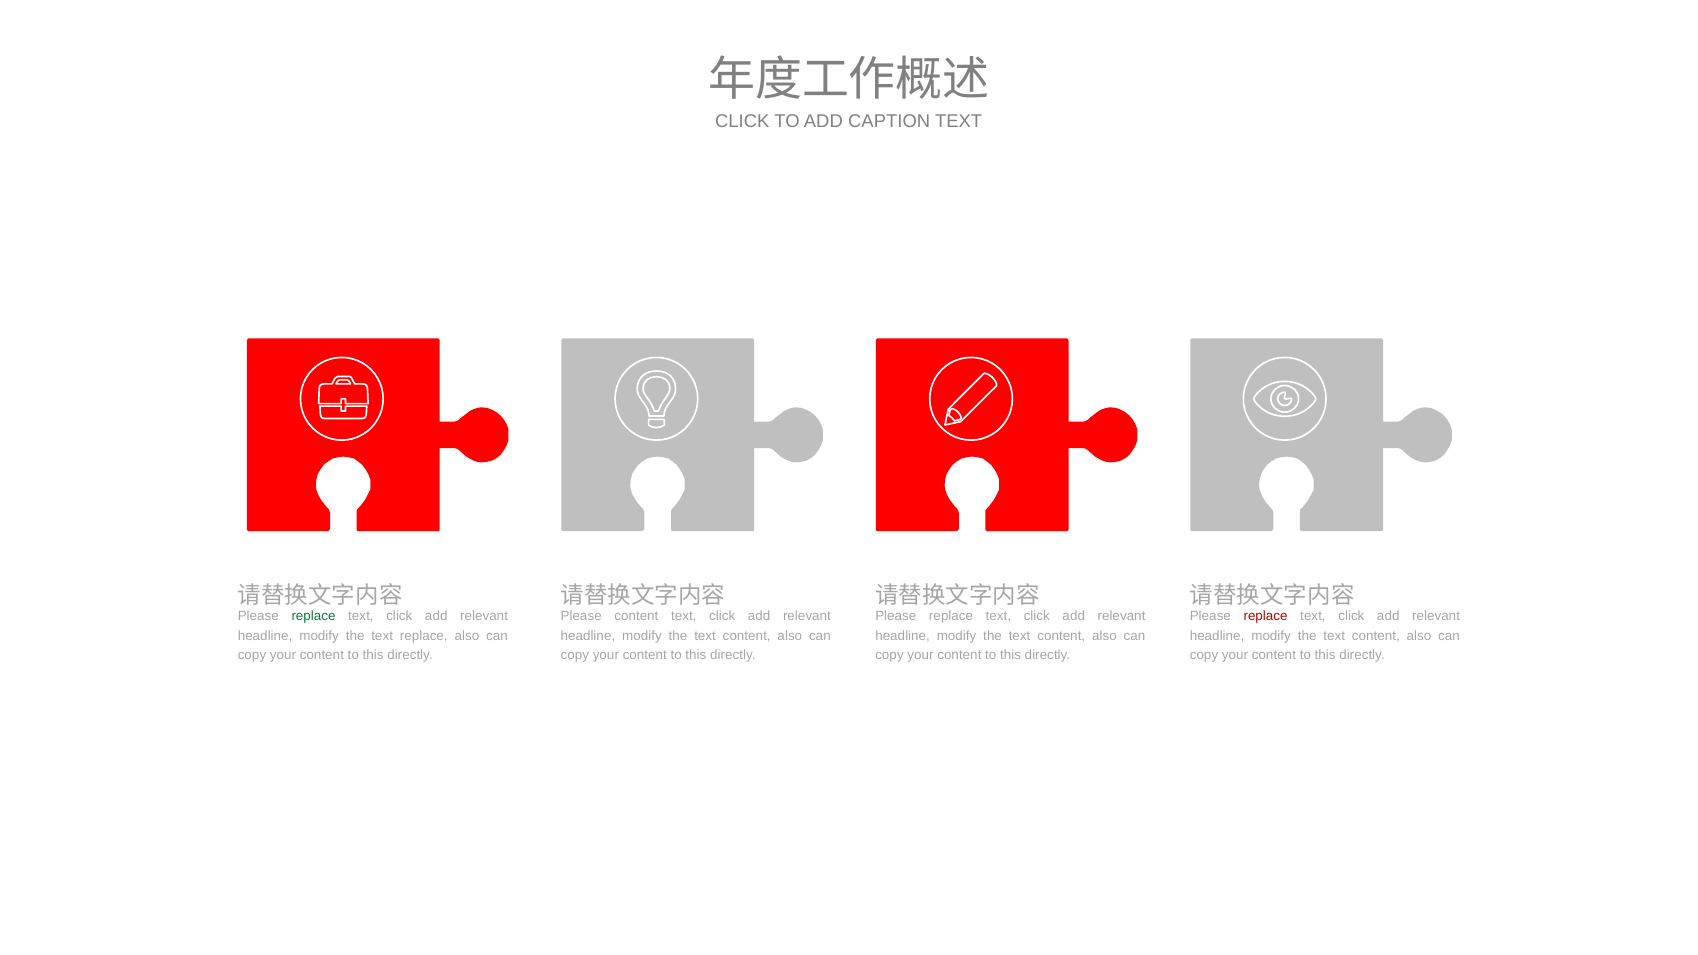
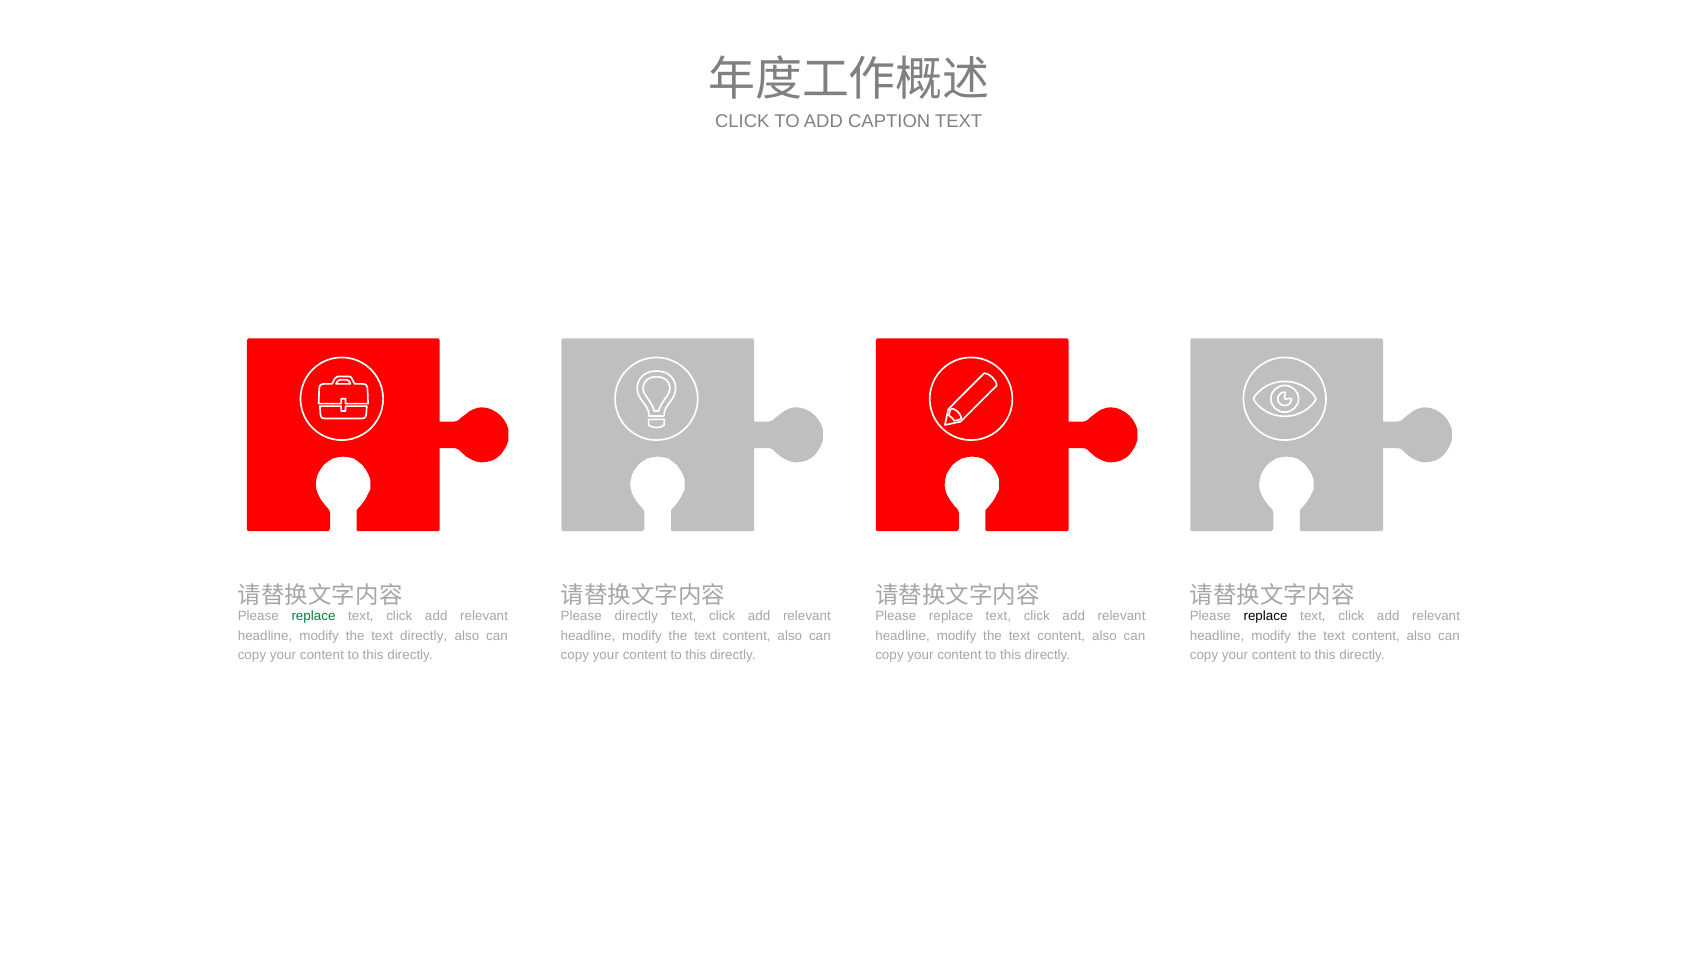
Please content: content -> directly (636, 617)
replace colour: red -> black (1266, 617)
text replace: replace -> directly (424, 636)
